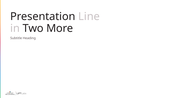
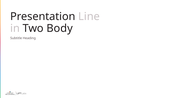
More: More -> Body (60, 28)
